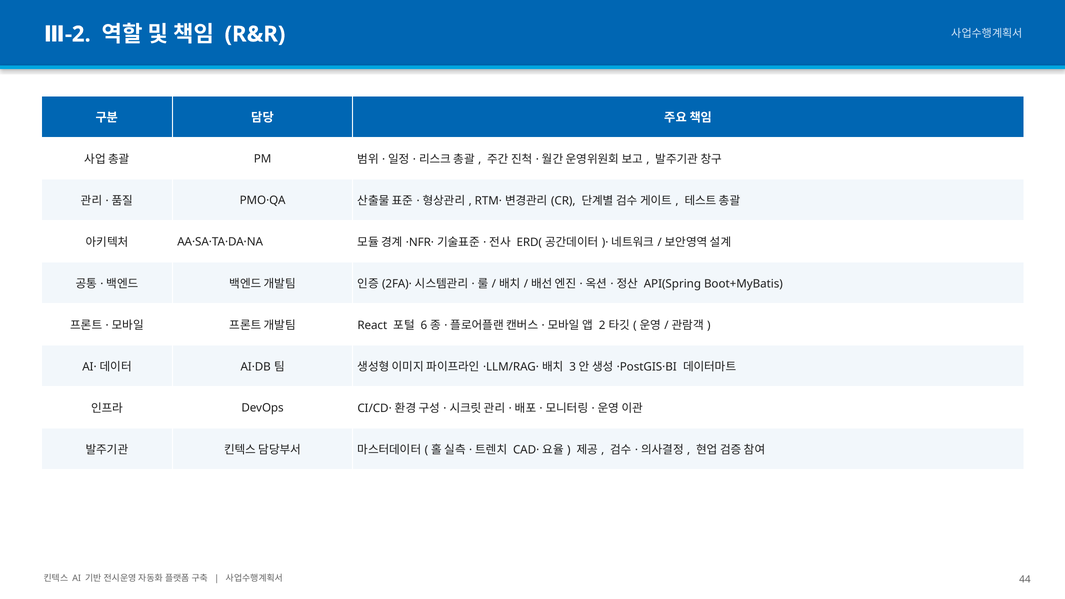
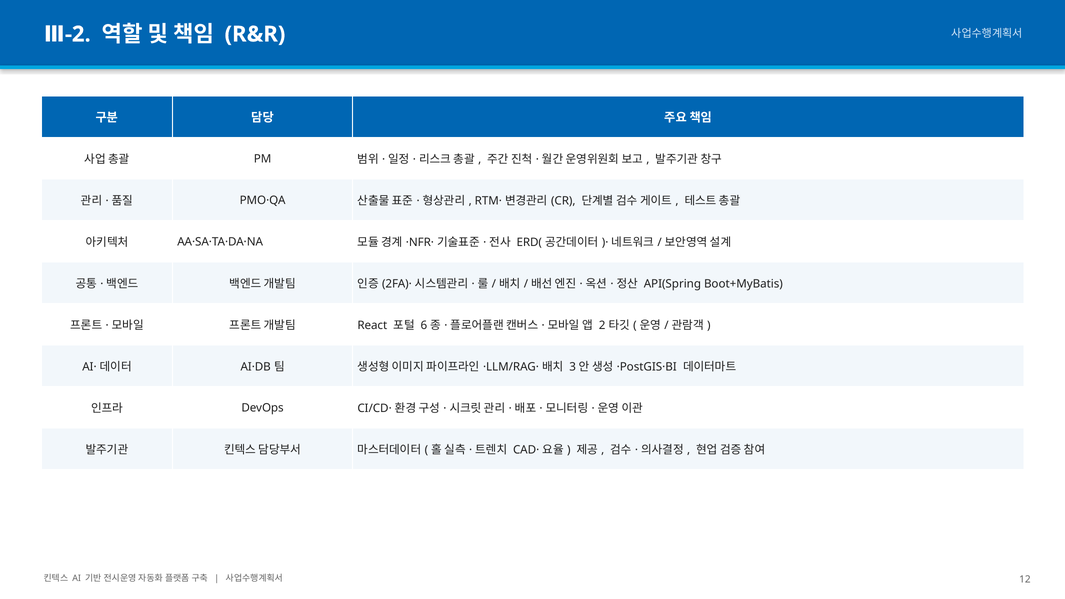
44: 44 -> 12 (1025, 579)
